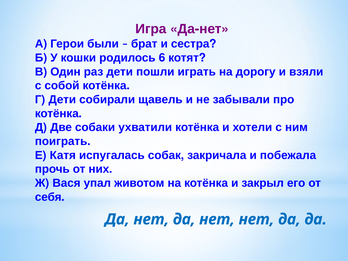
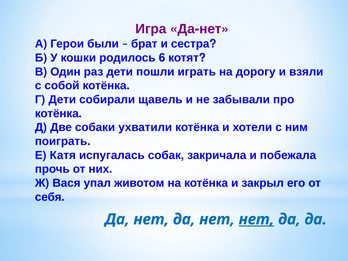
нет underline: none -> present (256, 219)
